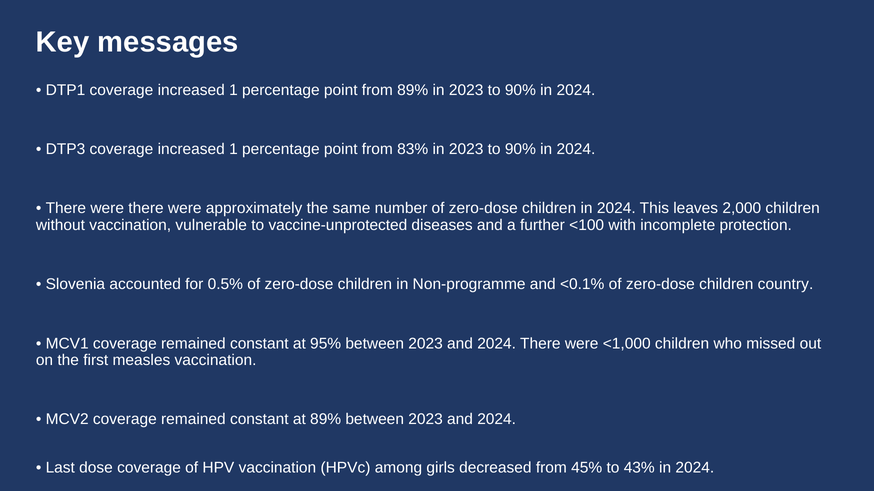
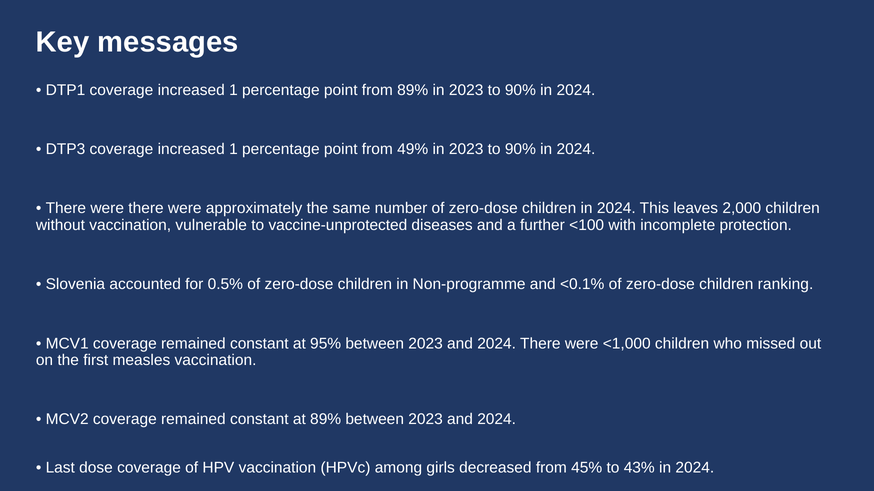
83%: 83% -> 49% (413, 149)
country: country -> ranking (786, 285)
